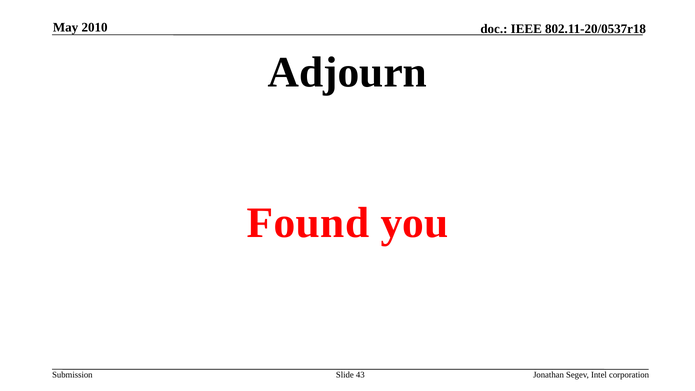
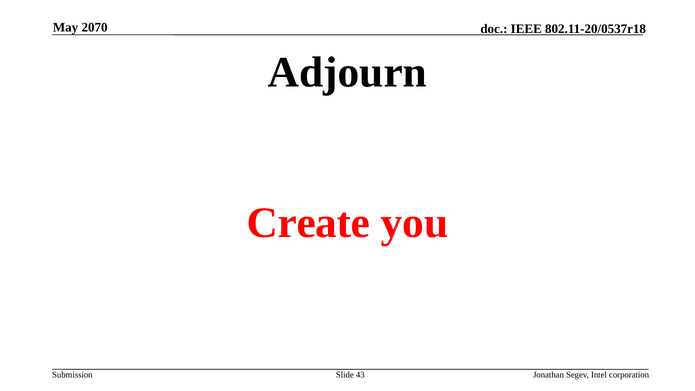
2010: 2010 -> 2070 (95, 28)
Found: Found -> Create (308, 223)
